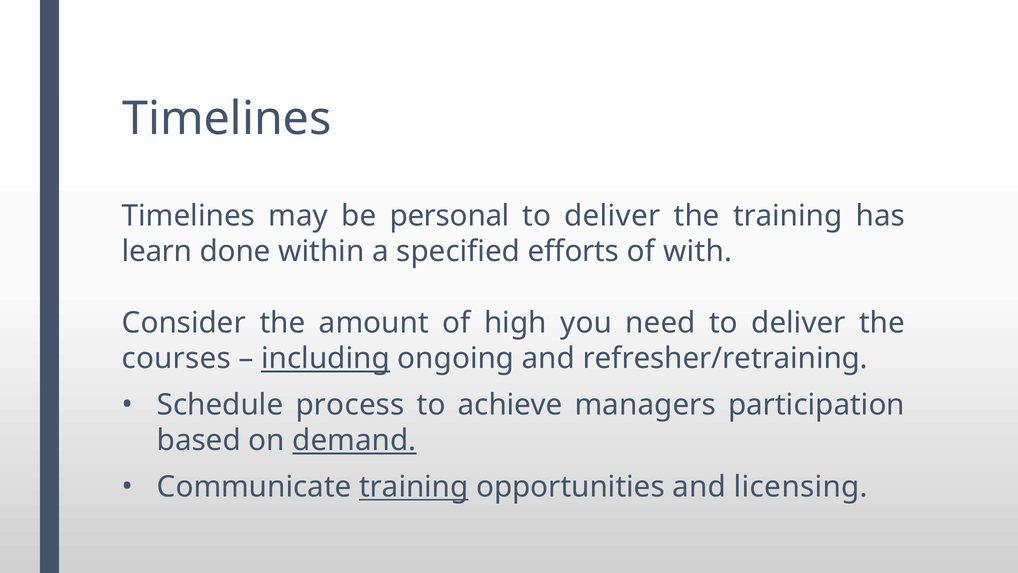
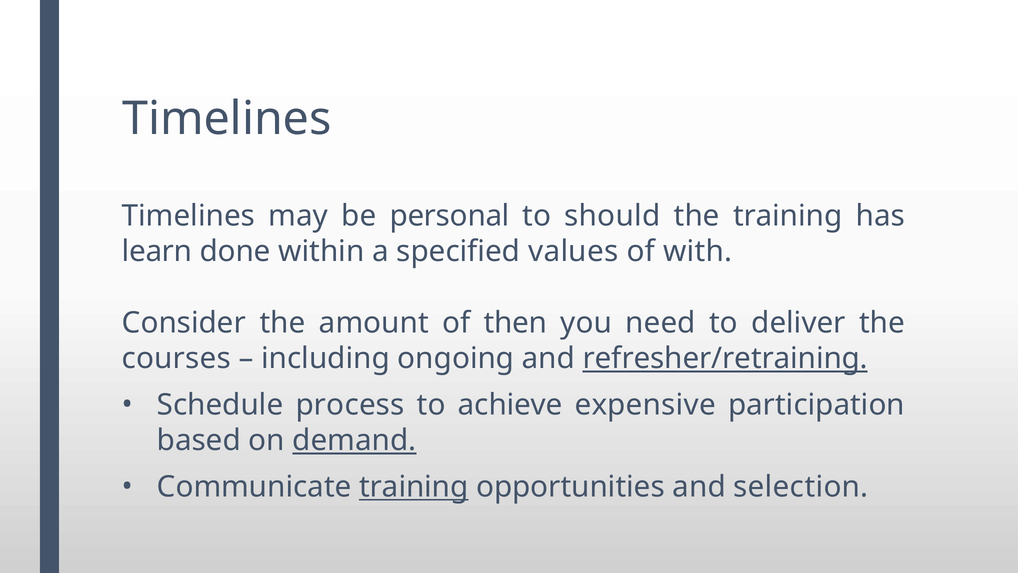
deliver: deliver -> should (612, 216)
efforts: efforts -> values (573, 251)
high: high -> then (516, 323)
including underline: present -> none (326, 358)
refresher/retraining underline: none -> present (725, 358)
managers: managers -> expensive (645, 405)
licensing: licensing -> selection (801, 487)
